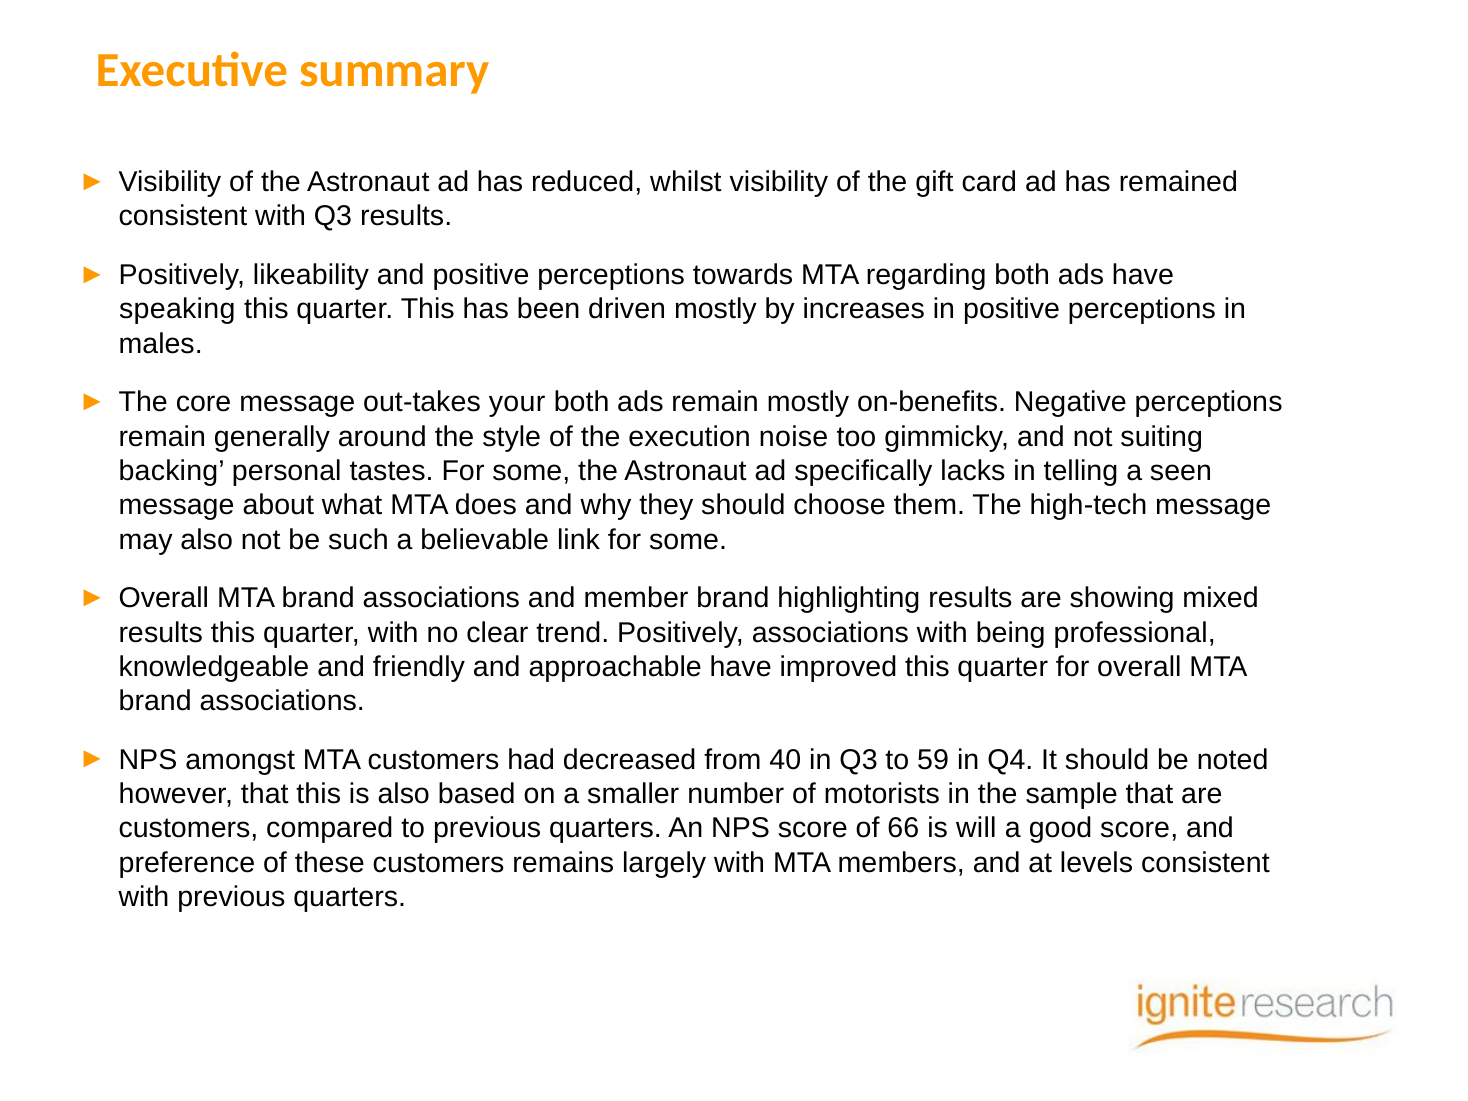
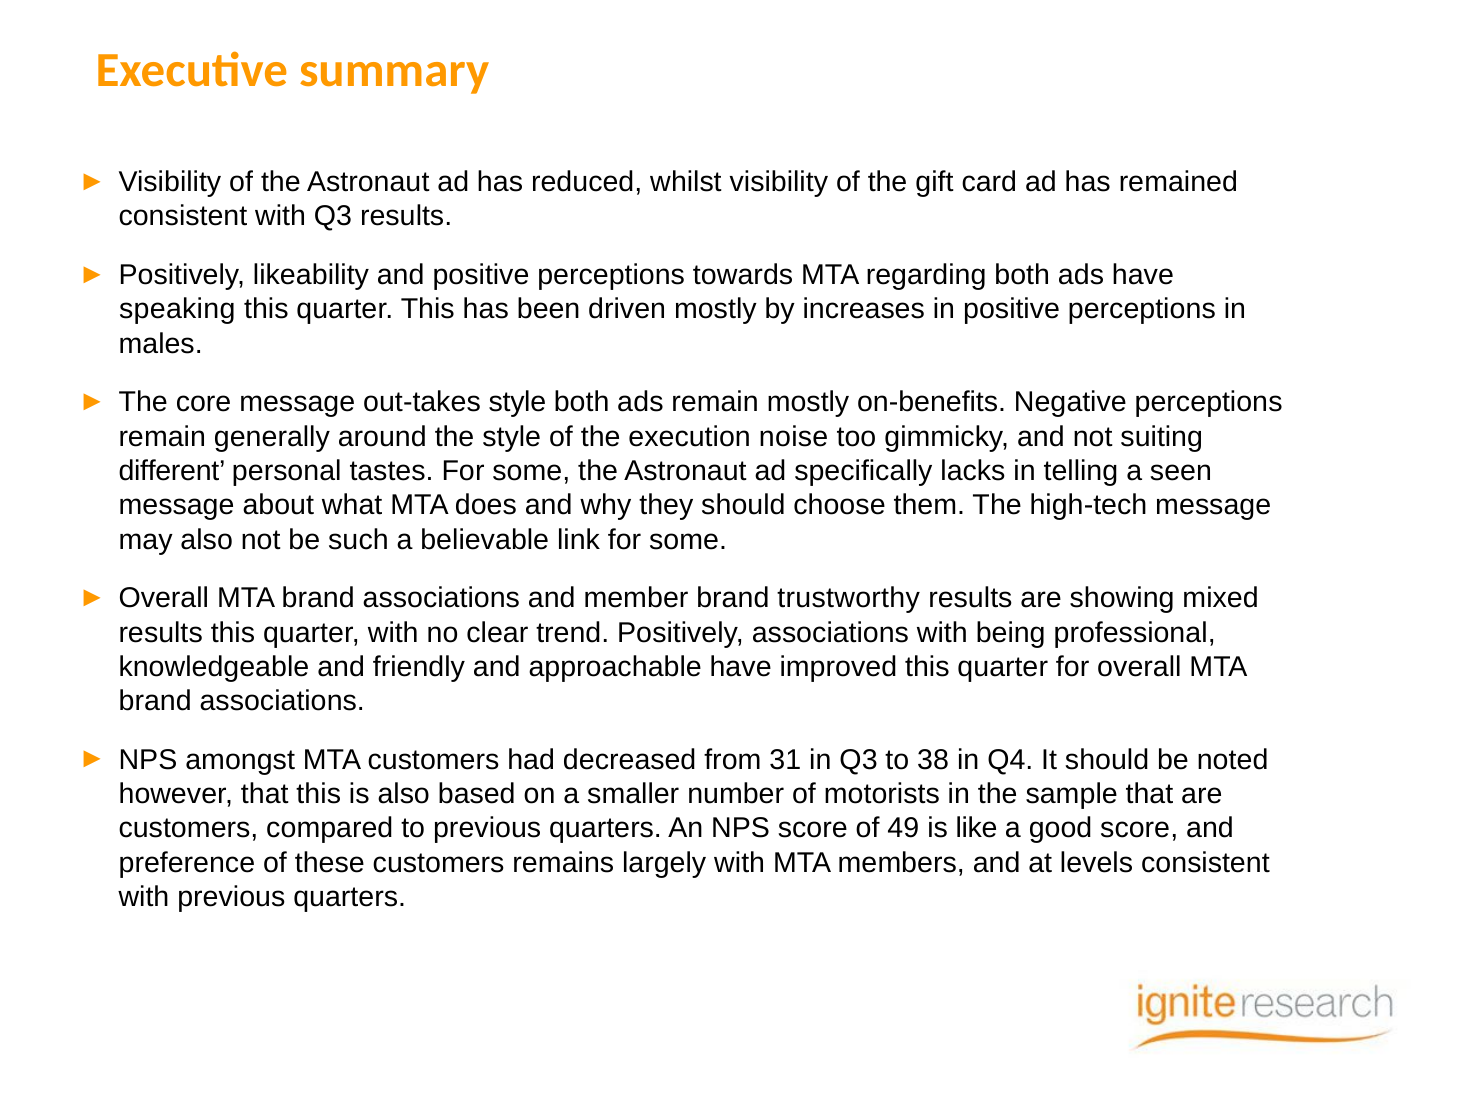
out-takes your: your -> style (517, 403)
backing: backing -> different (172, 471)
highlighting: highlighting -> trustworthy (849, 598)
40: 40 -> 31 (785, 760)
59: 59 -> 38 (933, 760)
66: 66 -> 49 (903, 829)
will: will -> like (977, 829)
